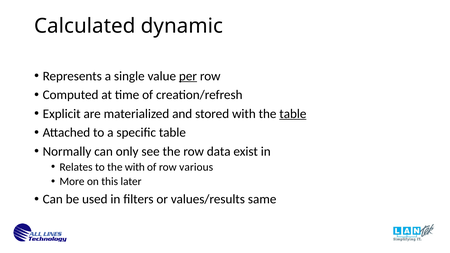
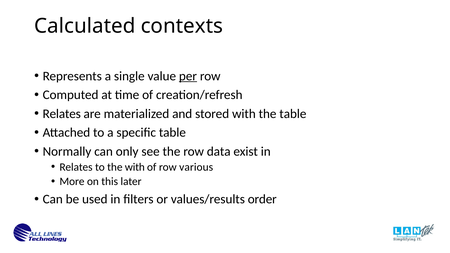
dynamic: dynamic -> contexts (182, 26)
Explicit: Explicit -> Relates (62, 114)
table underline: present -> none (293, 114)
same: same -> order (262, 199)
